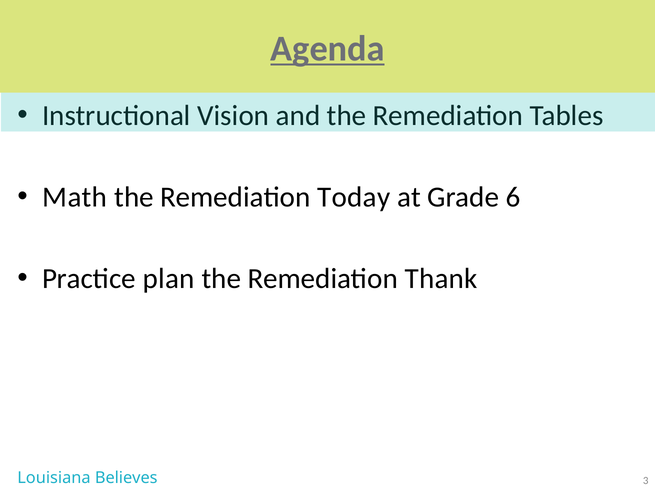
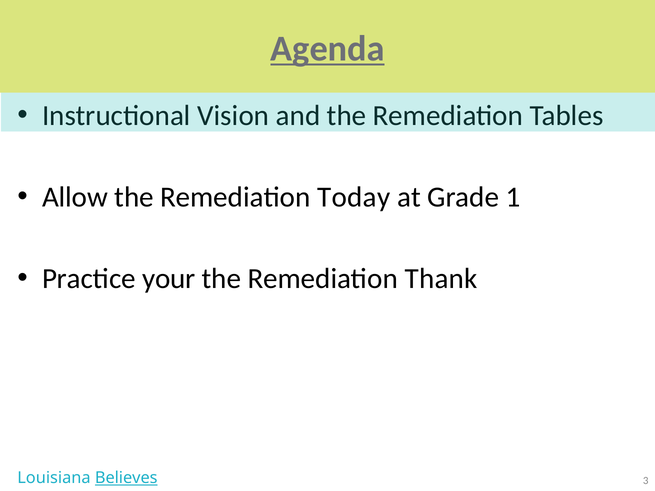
Math: Math -> Allow (75, 197)
6: 6 -> 1 (513, 197)
plan: plan -> your (169, 279)
Believes underline: none -> present (126, 478)
